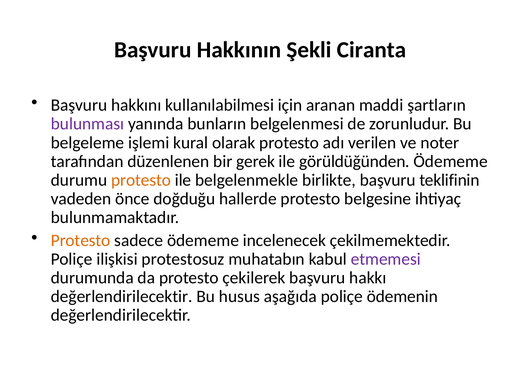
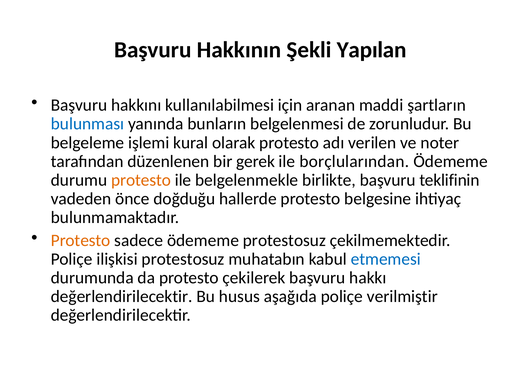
Ciranta: Ciranta -> Yapılan (372, 50)
bulunması colour: purple -> blue (88, 124)
görüldüğünden: görüldüğünden -> borçlularından (354, 162)
ödememe incelenecek: incelenecek -> protestosuz (284, 241)
etmemesi colour: purple -> blue (386, 260)
ödemenin: ödemenin -> verilmiştir (402, 297)
